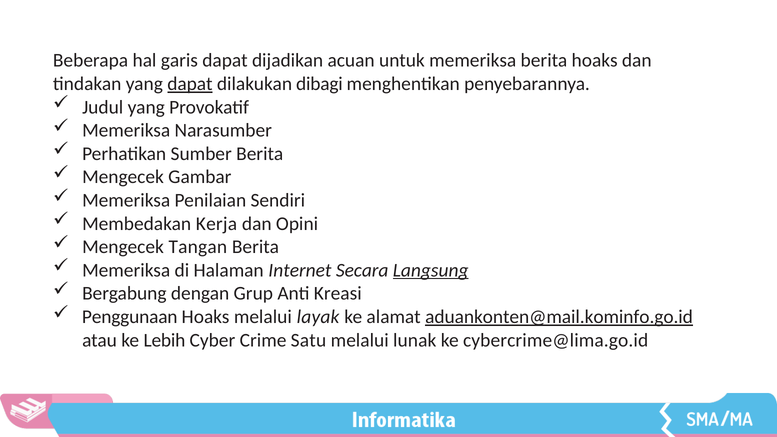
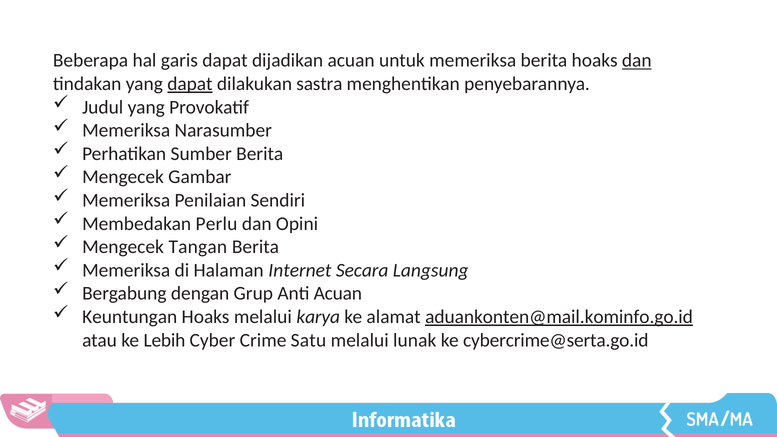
dan underline: none -> present (637, 61)
dibagi: dibagi -> sastra (319, 84)
Kerja: Kerja -> Perlu (216, 224)
Langsung underline: present -> none (431, 270)
Anti Kreasi: Kreasi -> Acuan (338, 294)
Penggunaan: Penggunaan -> Keuntungan (130, 317)
layak: layak -> karya (318, 317)
cybercrime@lima.go.id: cybercrime@lima.go.id -> cybercrime@serta.go.id (556, 340)
